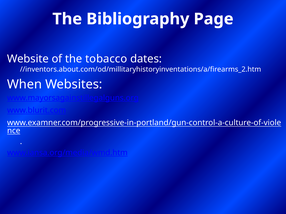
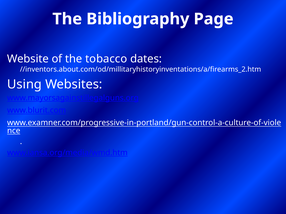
When: When -> Using (24, 84)
